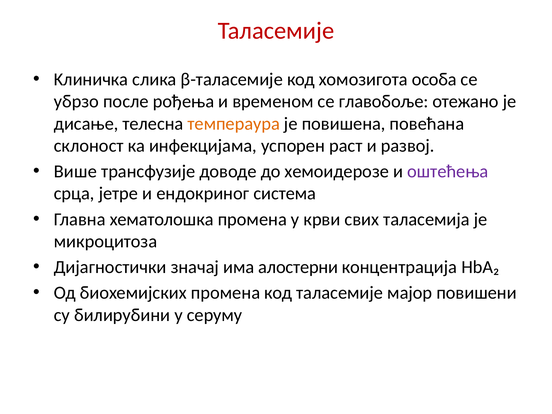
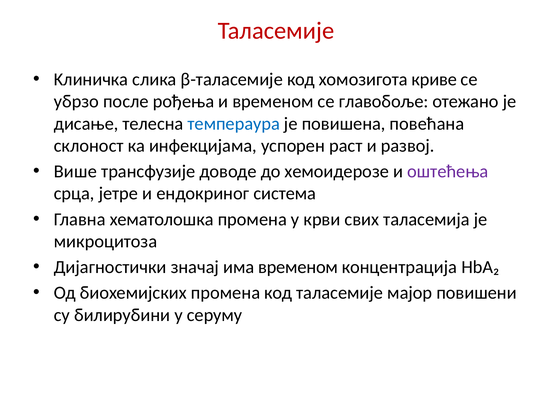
особа: особа -> криве (434, 79)
темпераура colour: orange -> blue (234, 124)
има алостерни: алостерни -> временом (298, 267)
